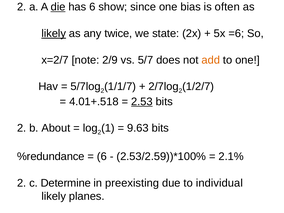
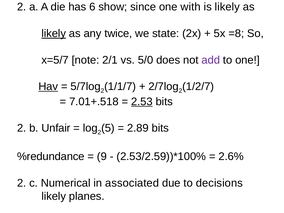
die underline: present -> none (58, 7)
bias: bias -> with (191, 7)
is often: often -> likely (227, 7)
=6: =6 -> =8 (236, 33)
x=2/7: x=2/7 -> x=5/7 (55, 60)
2/9: 2/9 -> 2/1 (110, 60)
5/7: 5/7 -> 5/0 (146, 60)
add colour: orange -> purple (211, 60)
Hav underline: none -> present (48, 86)
4.01+.518: 4.01+.518 -> 7.01+.518 (94, 102)
About: About -> Unfair (56, 128)
1: 1 -> 5 (108, 128)
9.63: 9.63 -> 2.89 (138, 128)
6: 6 -> 9 (102, 156)
2.1%: 2.1% -> 2.6% (231, 156)
Determine: Determine -> Numerical (66, 183)
preexisting: preexisting -> associated (132, 183)
individual: individual -> decisions (219, 183)
